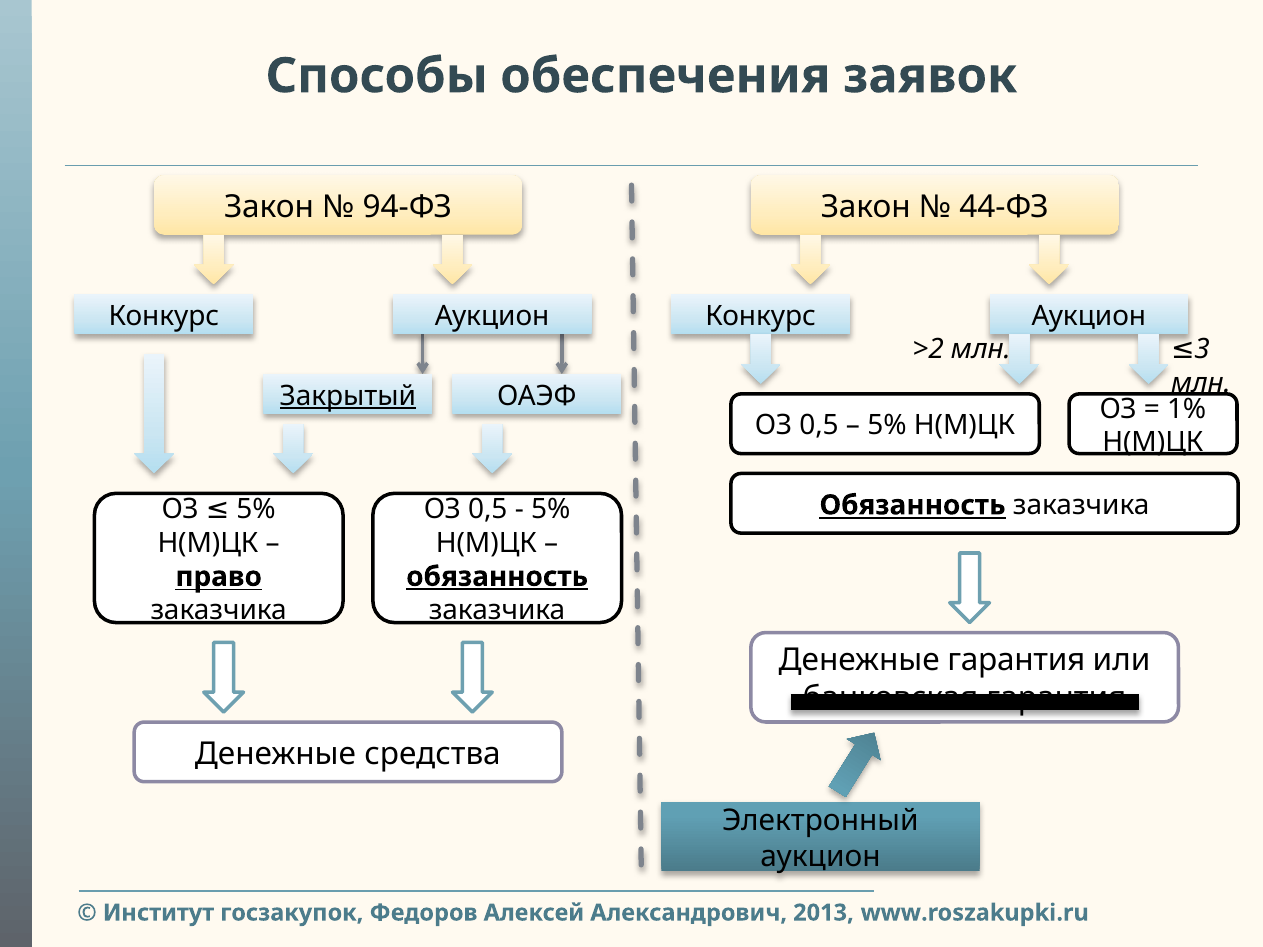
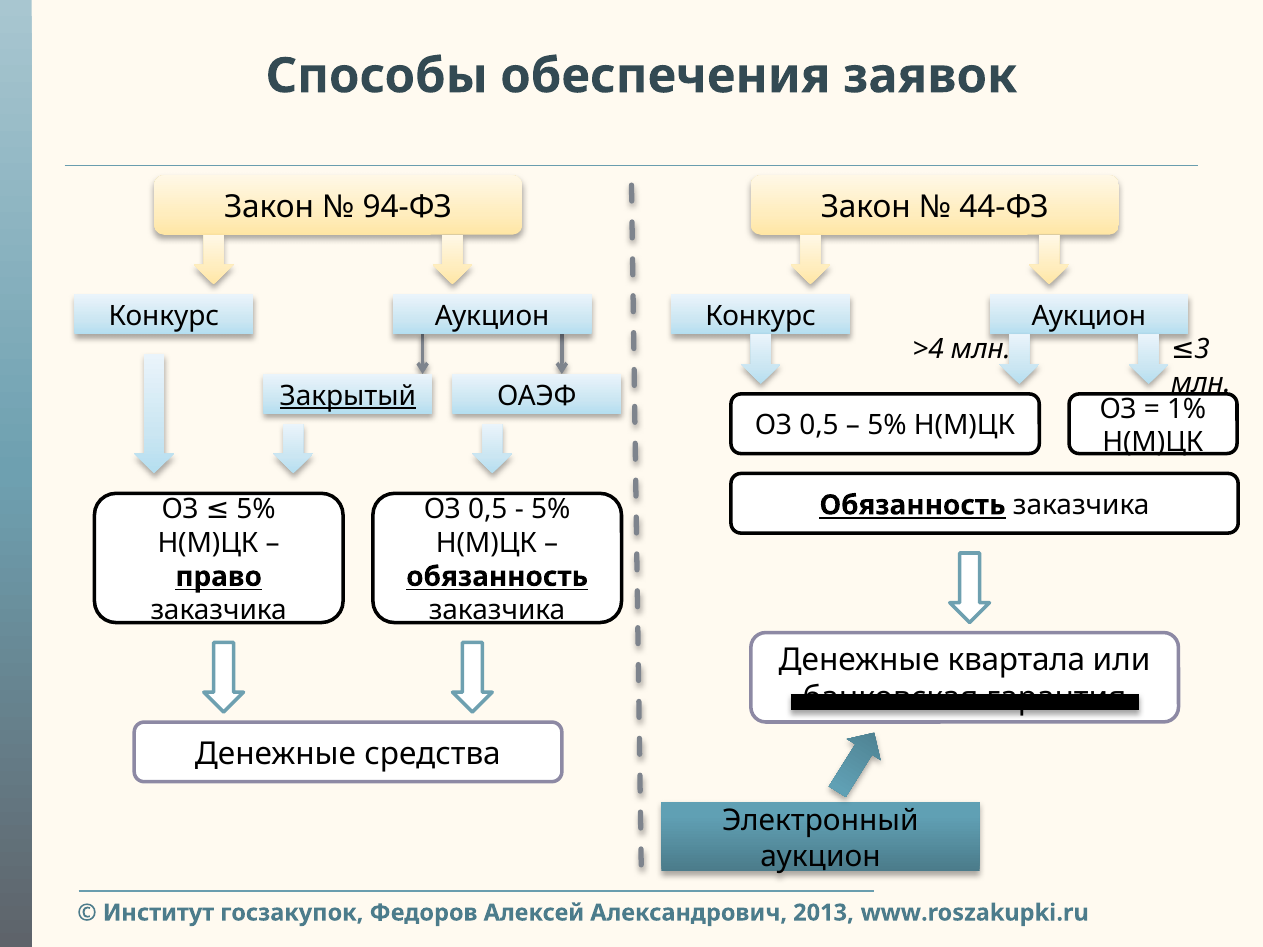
>2: >2 -> >4 (928, 349)
обязанность underline: present -> none (497, 577)
Денежные гарантия: гарантия -> квартала (1016, 661)
